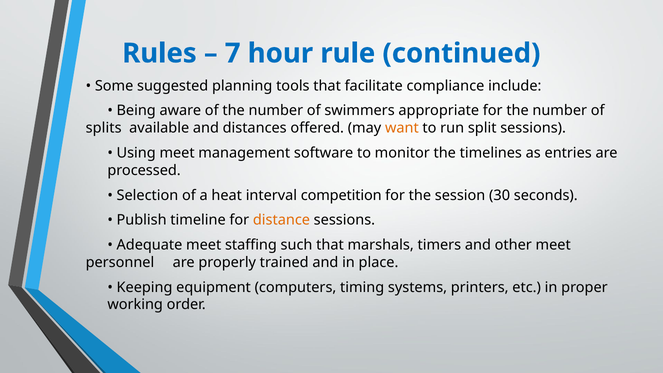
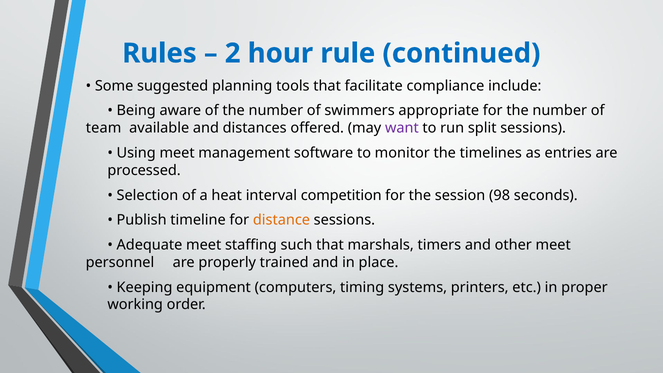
7: 7 -> 2 (233, 53)
splits: splits -> team (104, 128)
want colour: orange -> purple (402, 128)
30: 30 -> 98 (500, 195)
